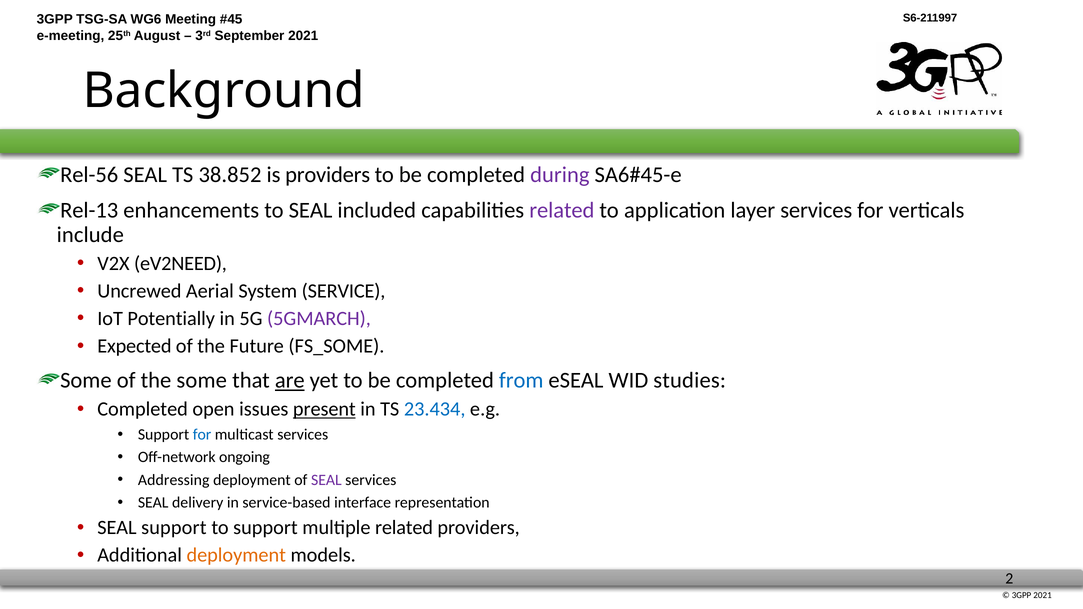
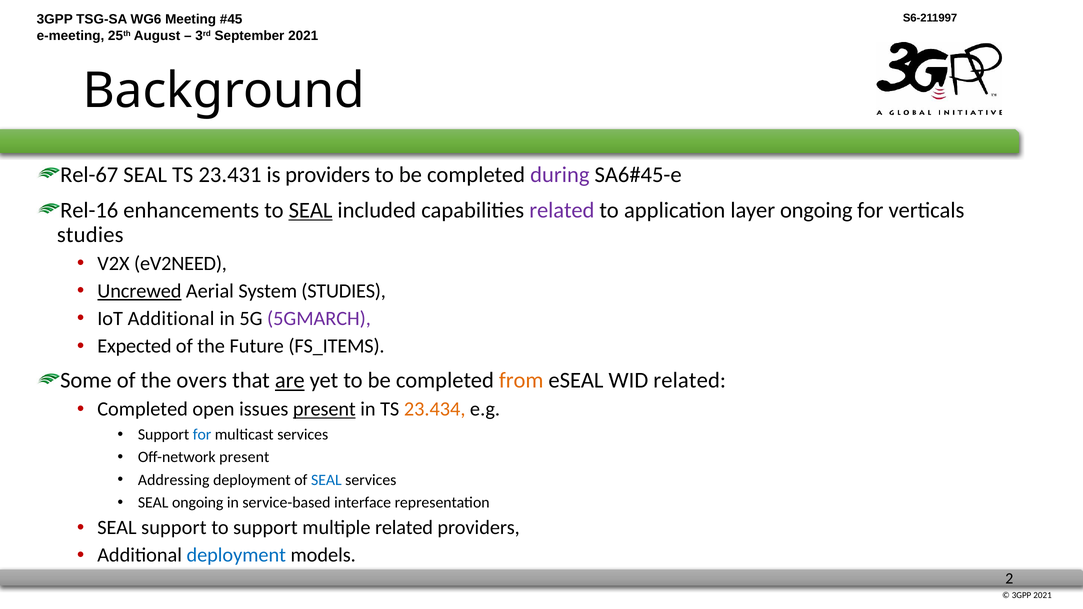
Rel-56: Rel-56 -> Rel-67 (89, 175)
38.852: 38.852 -> 23.431 (230, 175)
Rel-13: Rel-13 -> Rel-16 (89, 210)
SEAL underline: none -> present (311, 210)
layer services: services -> ongoing (816, 210)
include: include -> studies (90, 235)
Uncrewed underline: none -> present (139, 291)
System SERVICE: SERVICE -> STUDIES (344, 291)
IoT Potentially: Potentially -> Additional (171, 319)
FS_SOME: FS_SOME -> FS_ITEMS (337, 346)
the some: some -> overs (202, 381)
from colour: blue -> orange (521, 381)
WID studies: studies -> related (690, 381)
23.434 colour: blue -> orange (435, 409)
Off-network ongoing: ongoing -> present (244, 457)
SEAL colour: purple -> blue (326, 480)
SEAL delivery: delivery -> ongoing (198, 503)
deployment colour: orange -> blue (236, 555)
